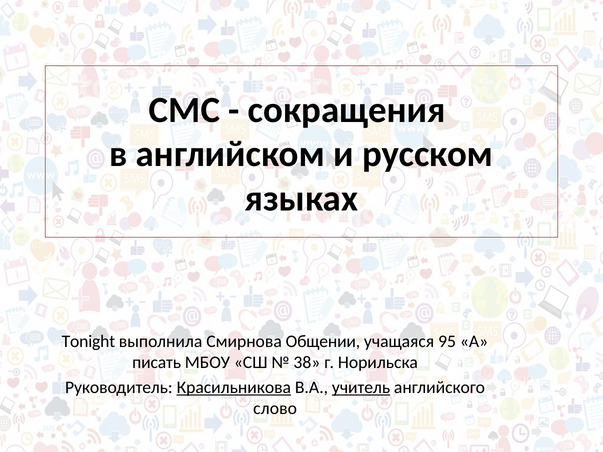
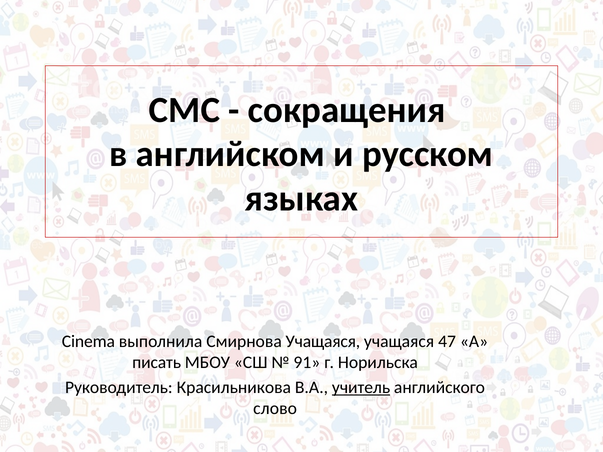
Tonight: Tonight -> Cinema (88, 341)
Смирнова Общении: Общении -> Учащаяся (323, 341)
95: 95 -> 47 (447, 341)
38: 38 -> 91 (307, 363)
Красильникова underline: present -> none (234, 388)
